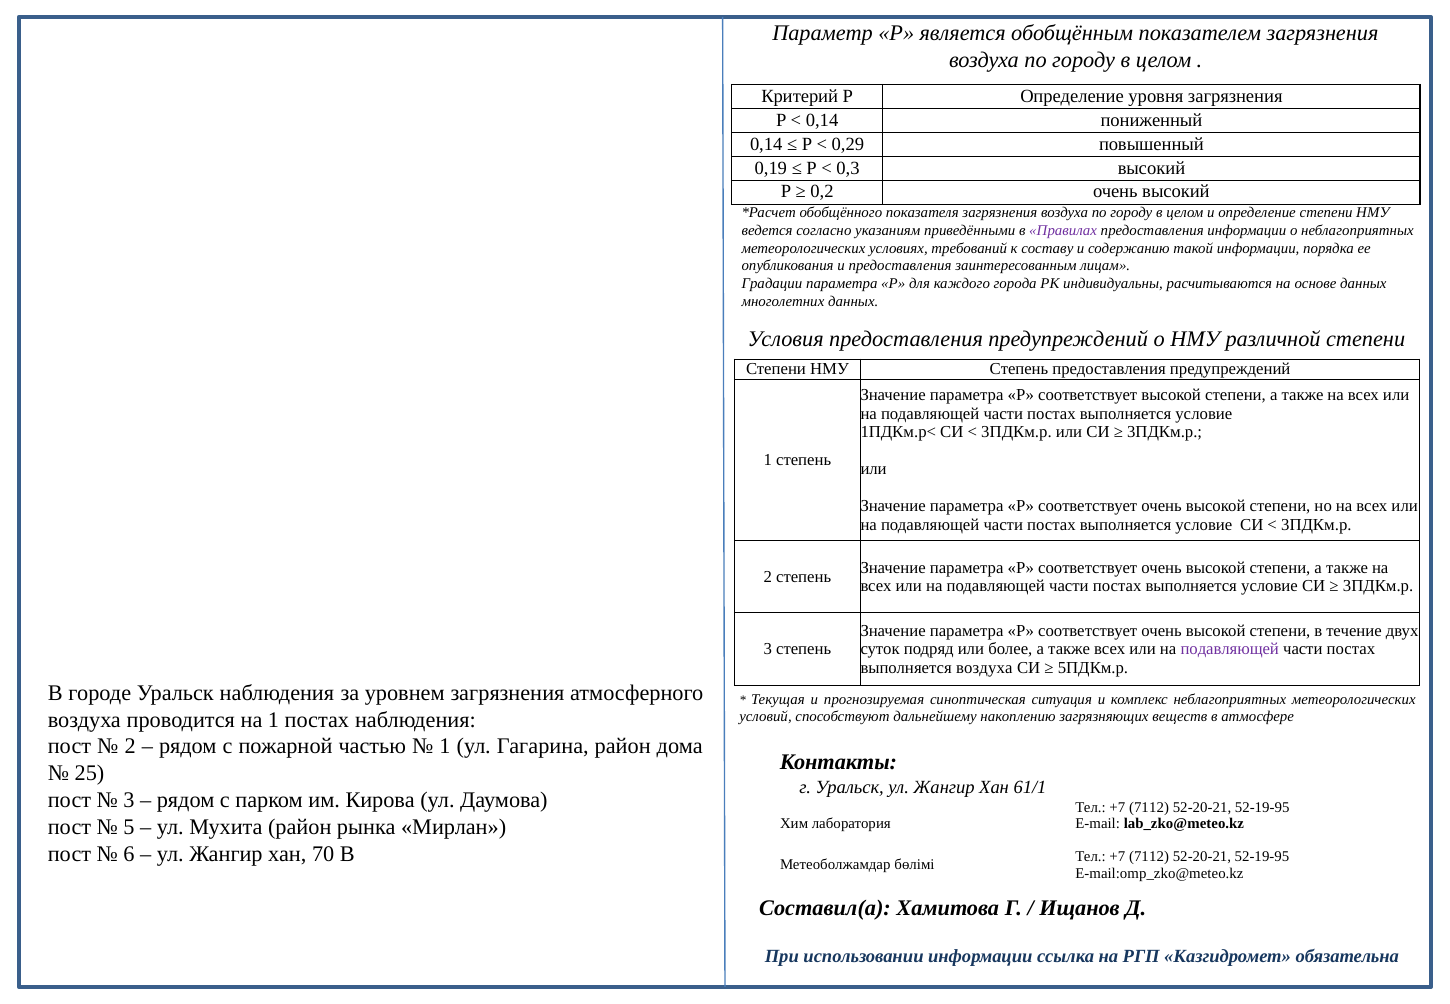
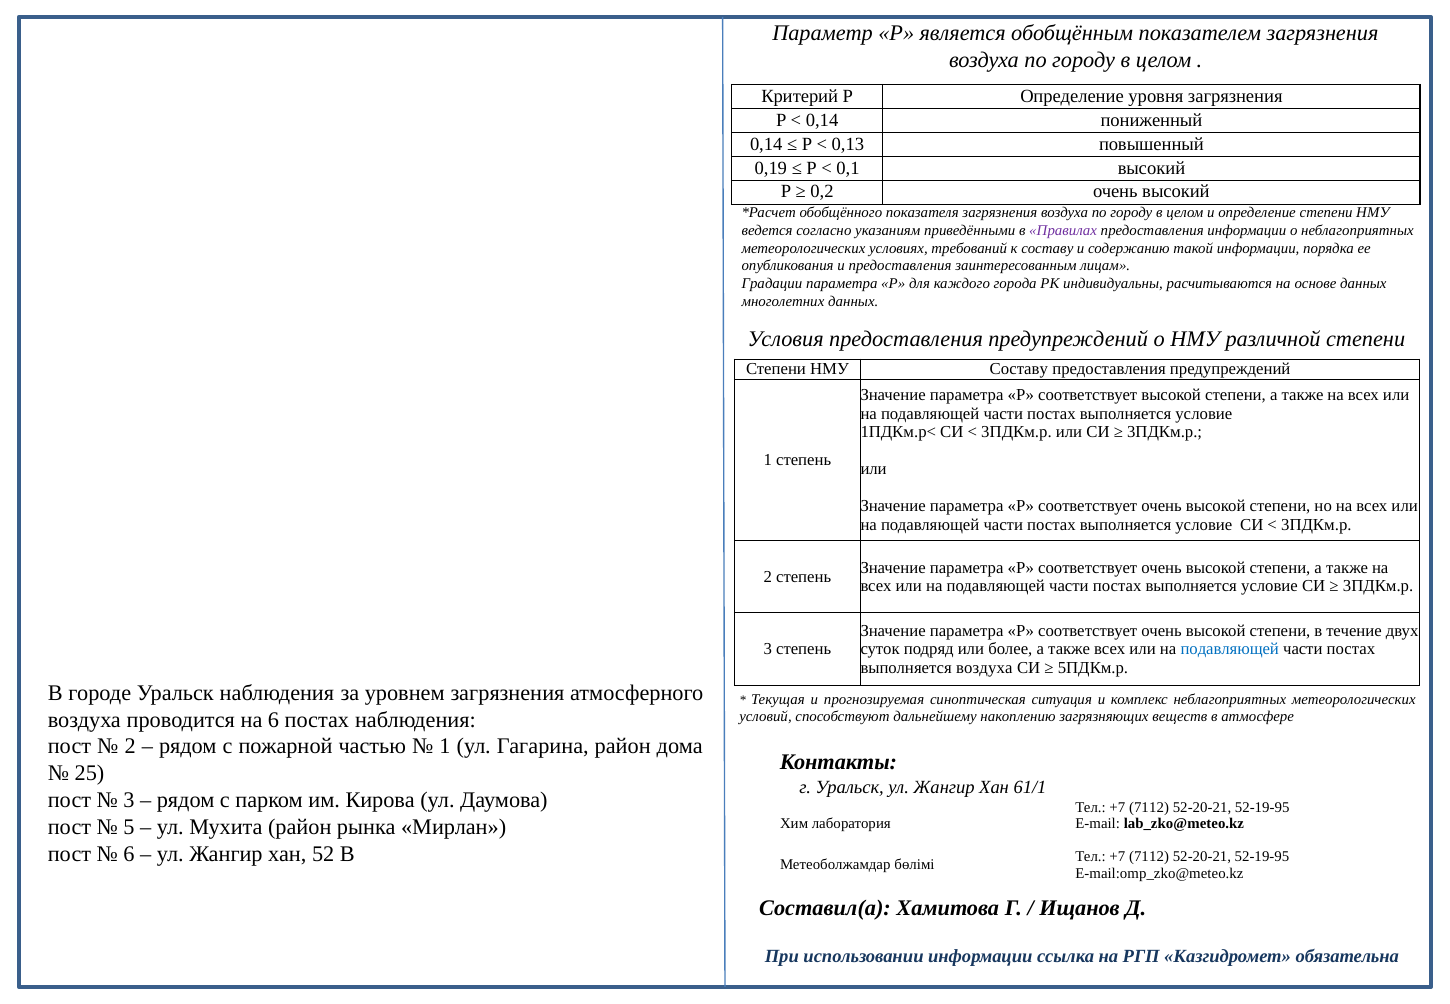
0,29: 0,29 -> 0,13 (848, 144)
0,3: 0,3 -> 0,1 (848, 168)
НМУ Степень: Степень -> Составу (1019, 369)
подавляющей colour: purple -> blue (1230, 649)
на 1: 1 -> 6 (273, 720)
70: 70 -> 52 (323, 854)
